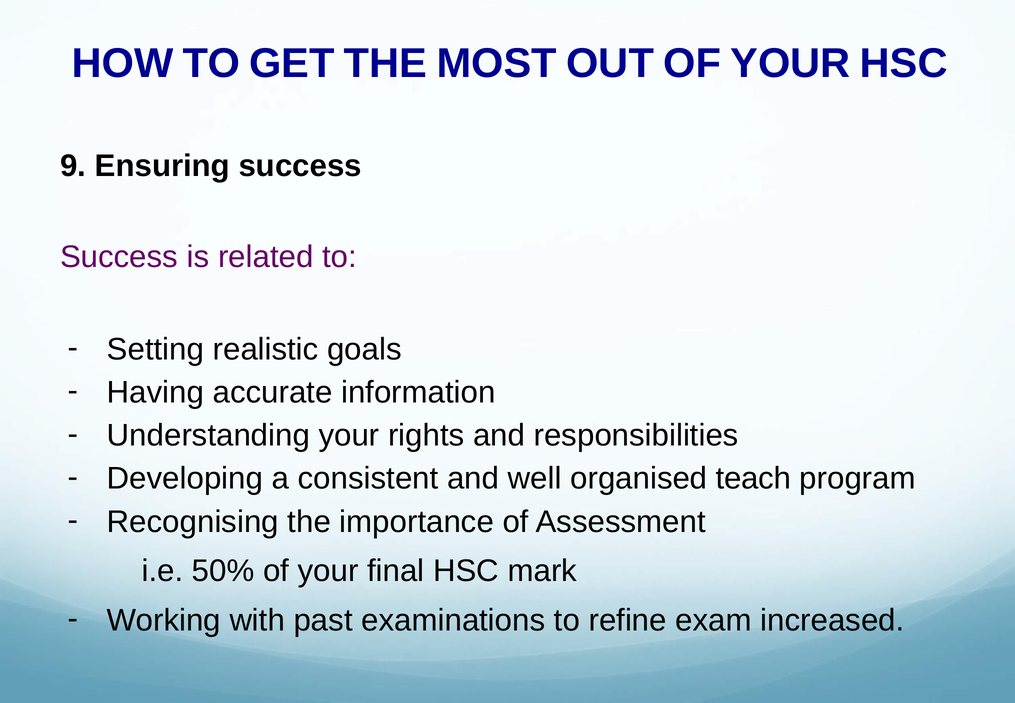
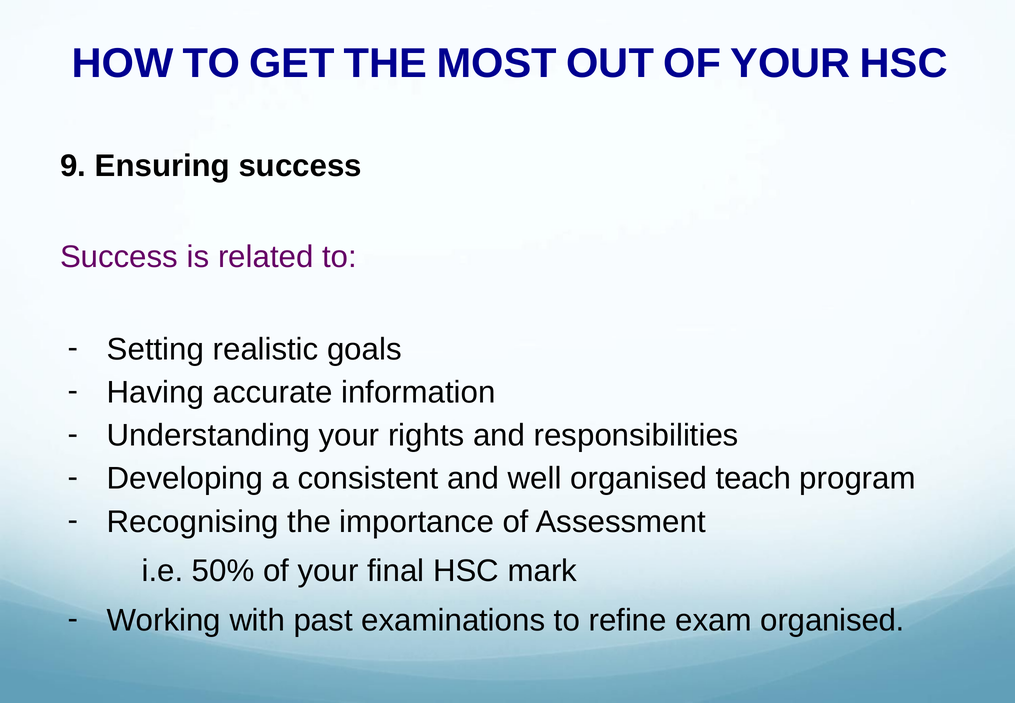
exam increased: increased -> organised (833, 620)
